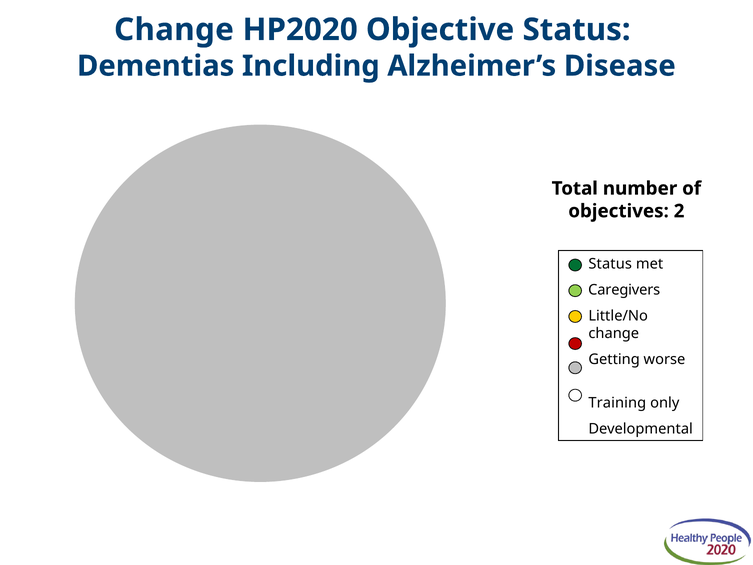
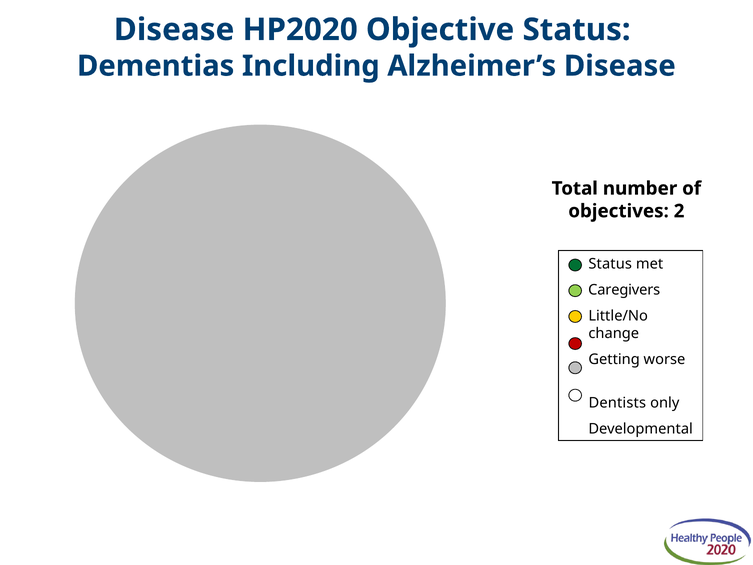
Change: Change -> Disease (174, 30)
Training: Training -> Dentists (617, 403)
